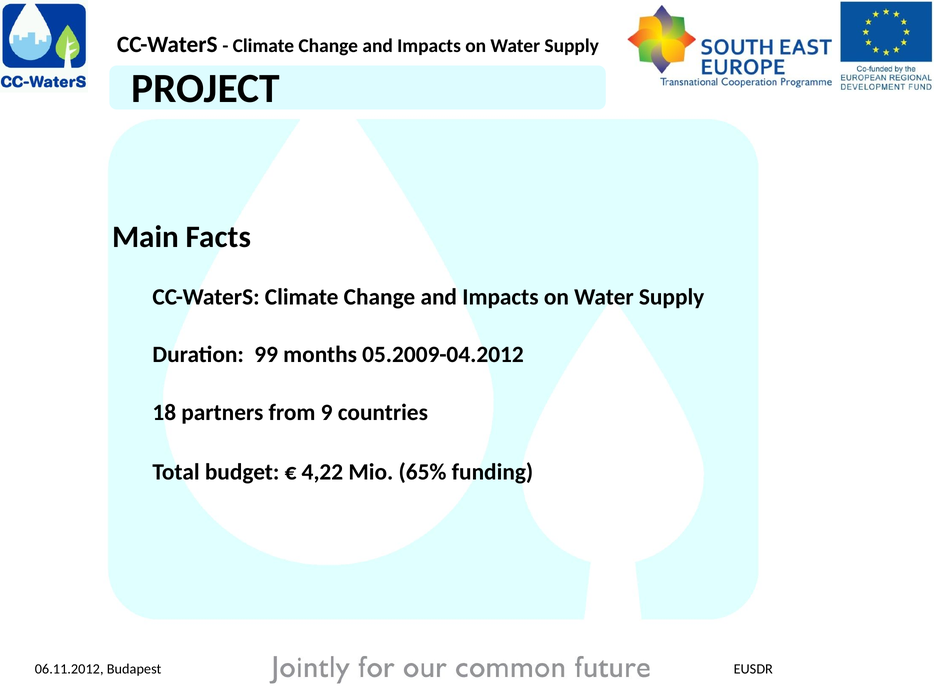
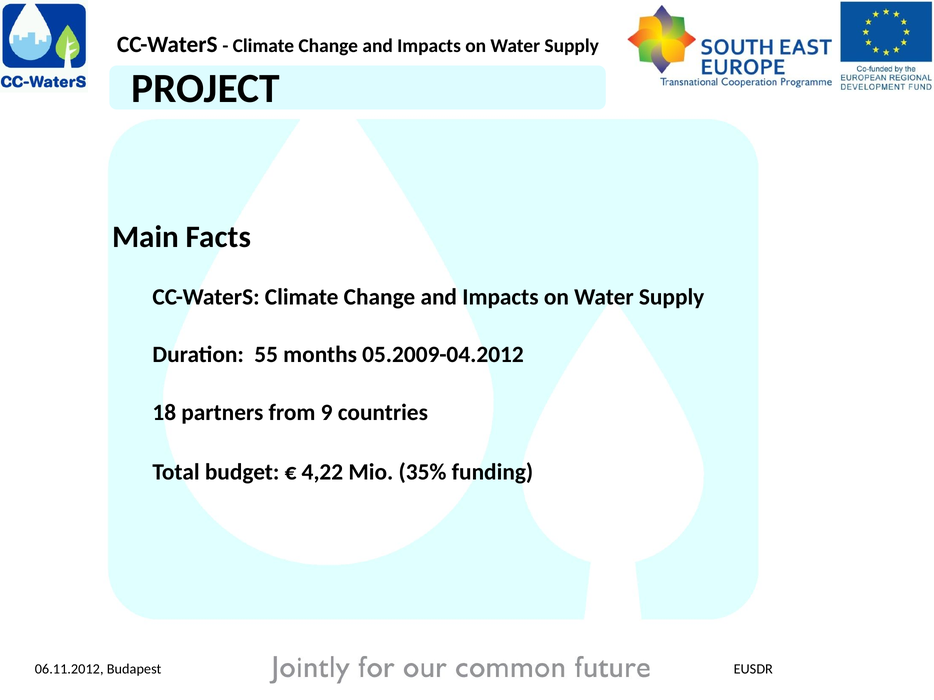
99: 99 -> 55 (266, 355)
65%: 65% -> 35% (423, 473)
